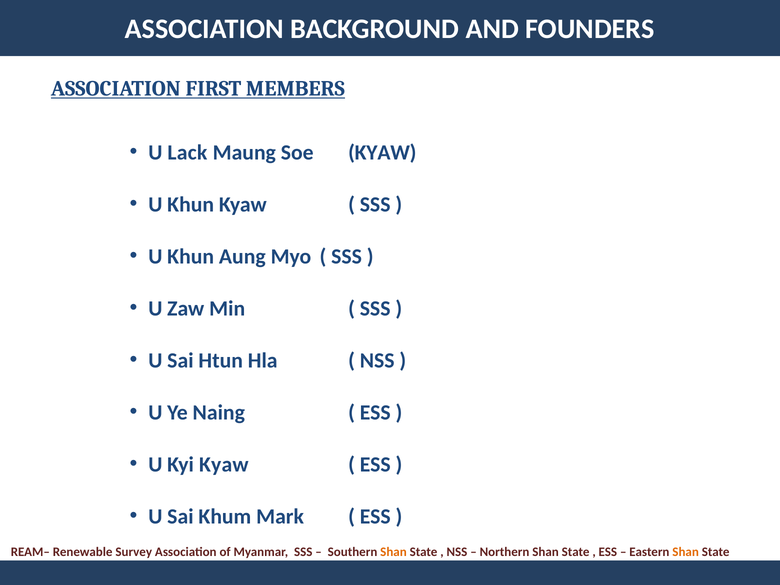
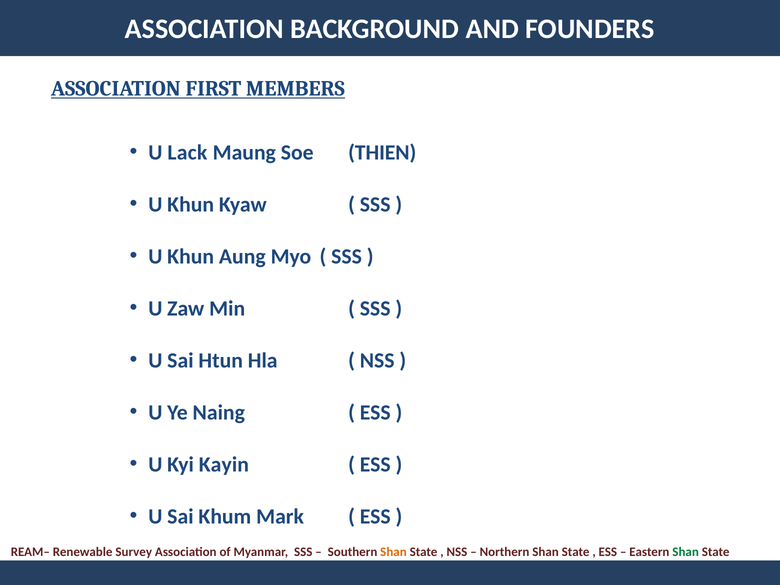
Soe KYAW: KYAW -> THIEN (382, 152)
Kyi Kyaw: Kyaw -> Kayin (224, 464)
Shan colour: orange -> green (686, 552)
